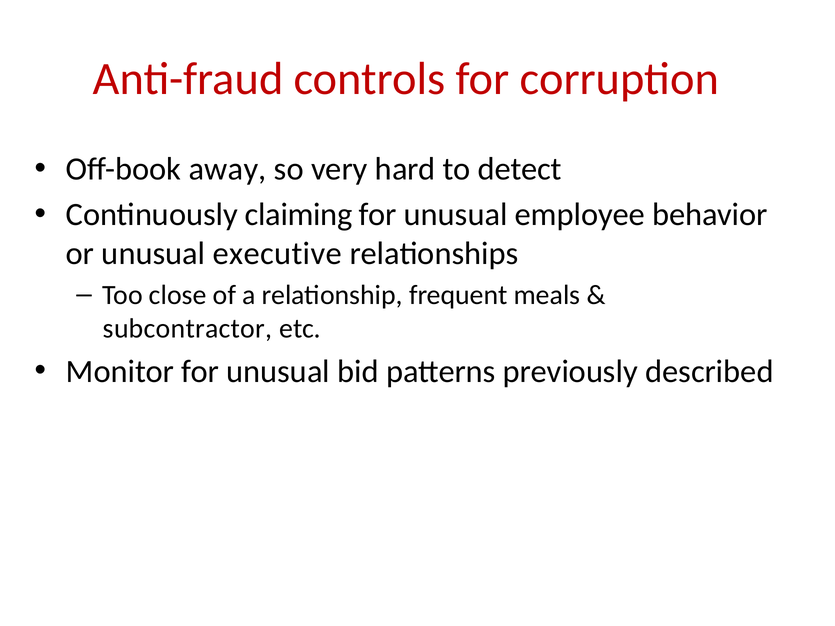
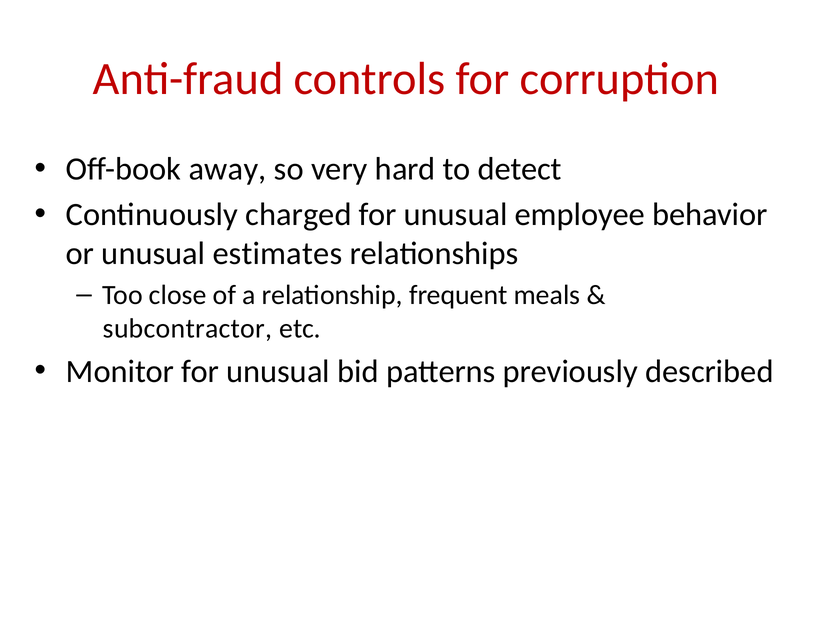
claiming: claiming -> charged (298, 215)
executive: executive -> estimates (277, 254)
